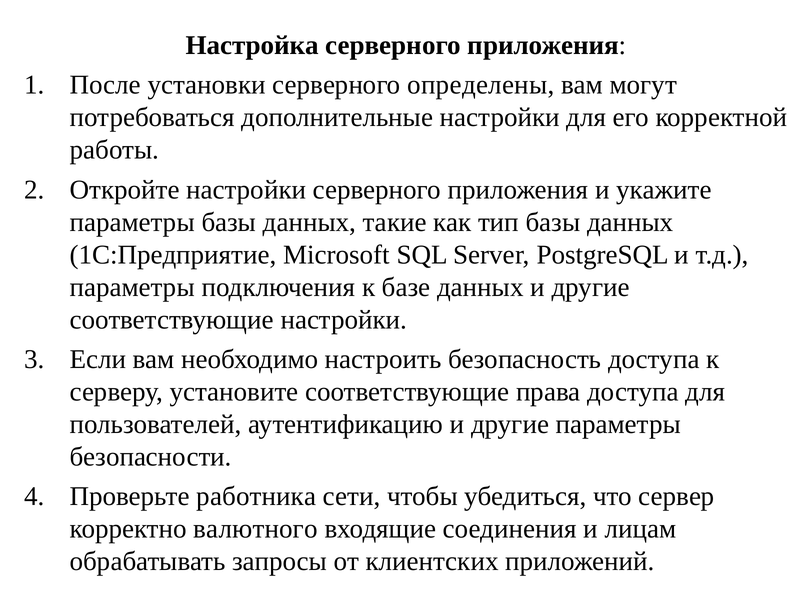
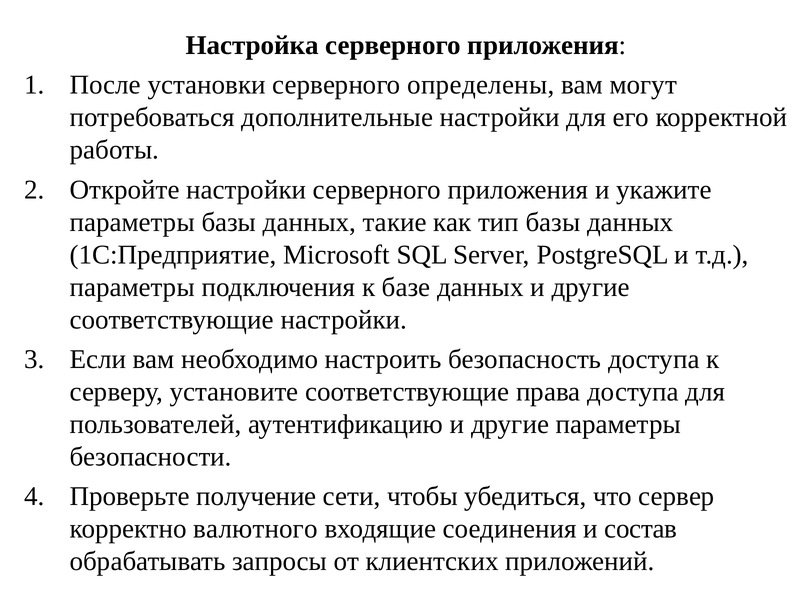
работника: работника -> получение (256, 496)
лицам: лицам -> состав (641, 529)
